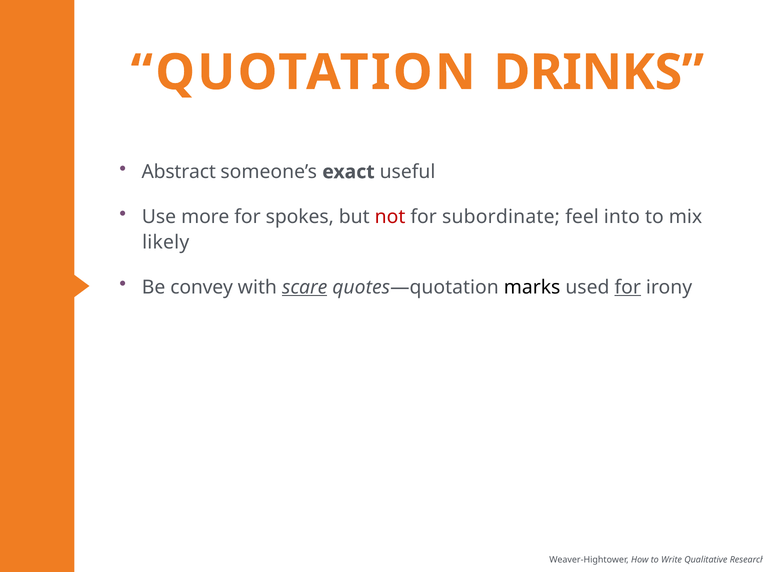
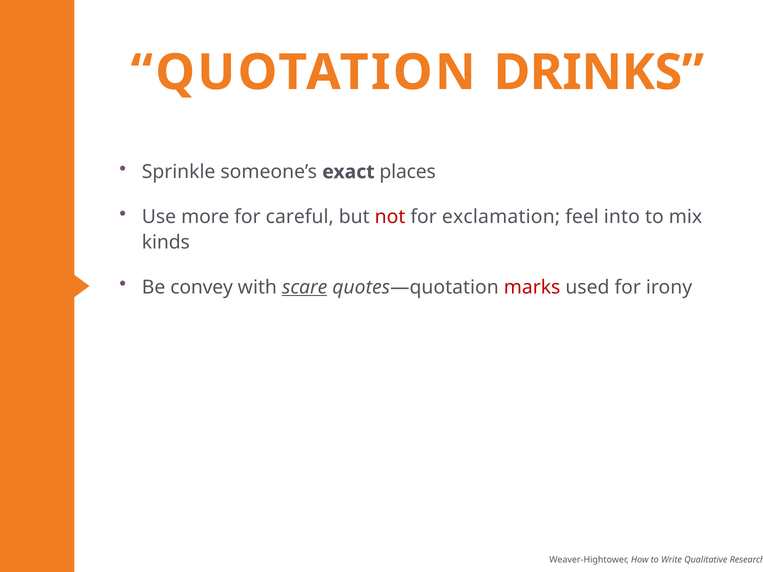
Abstract: Abstract -> Sprinkle (179, 172)
useful: useful -> places (408, 172)
spokes: spokes -> careful (300, 217)
subordinate: subordinate -> exclamation (501, 217)
likely: likely -> kinds (166, 242)
marks colour: black -> red (532, 287)
for underline: present -> none (628, 287)
